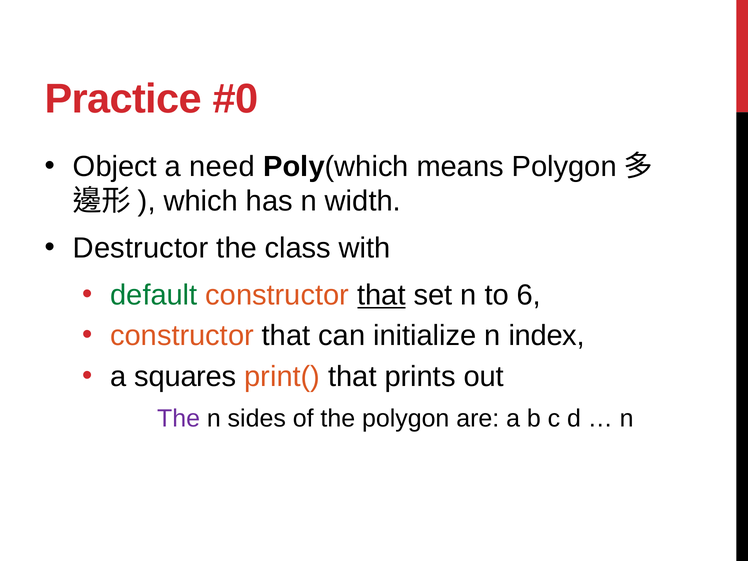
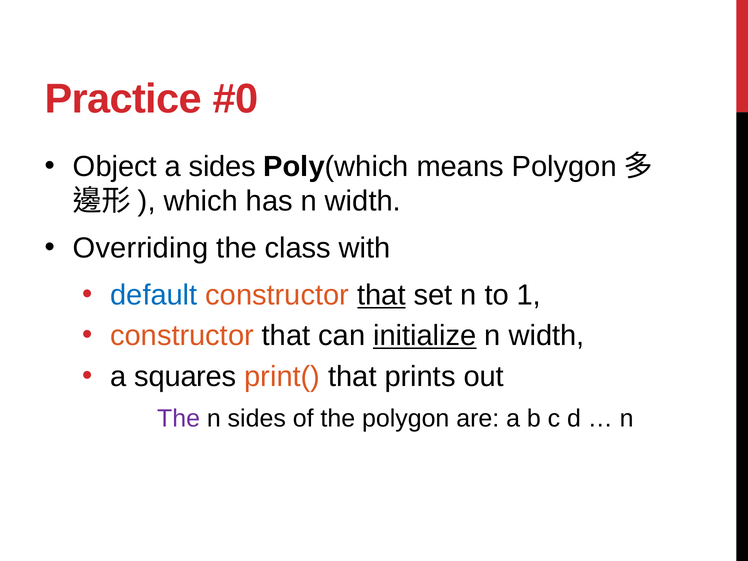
a need: need -> sides (222, 167)
Destructor: Destructor -> Overriding (141, 248)
default colour: green -> blue (154, 295)
6: 6 -> 1 (529, 295)
initialize underline: none -> present (425, 336)
index: index -> width (547, 336)
